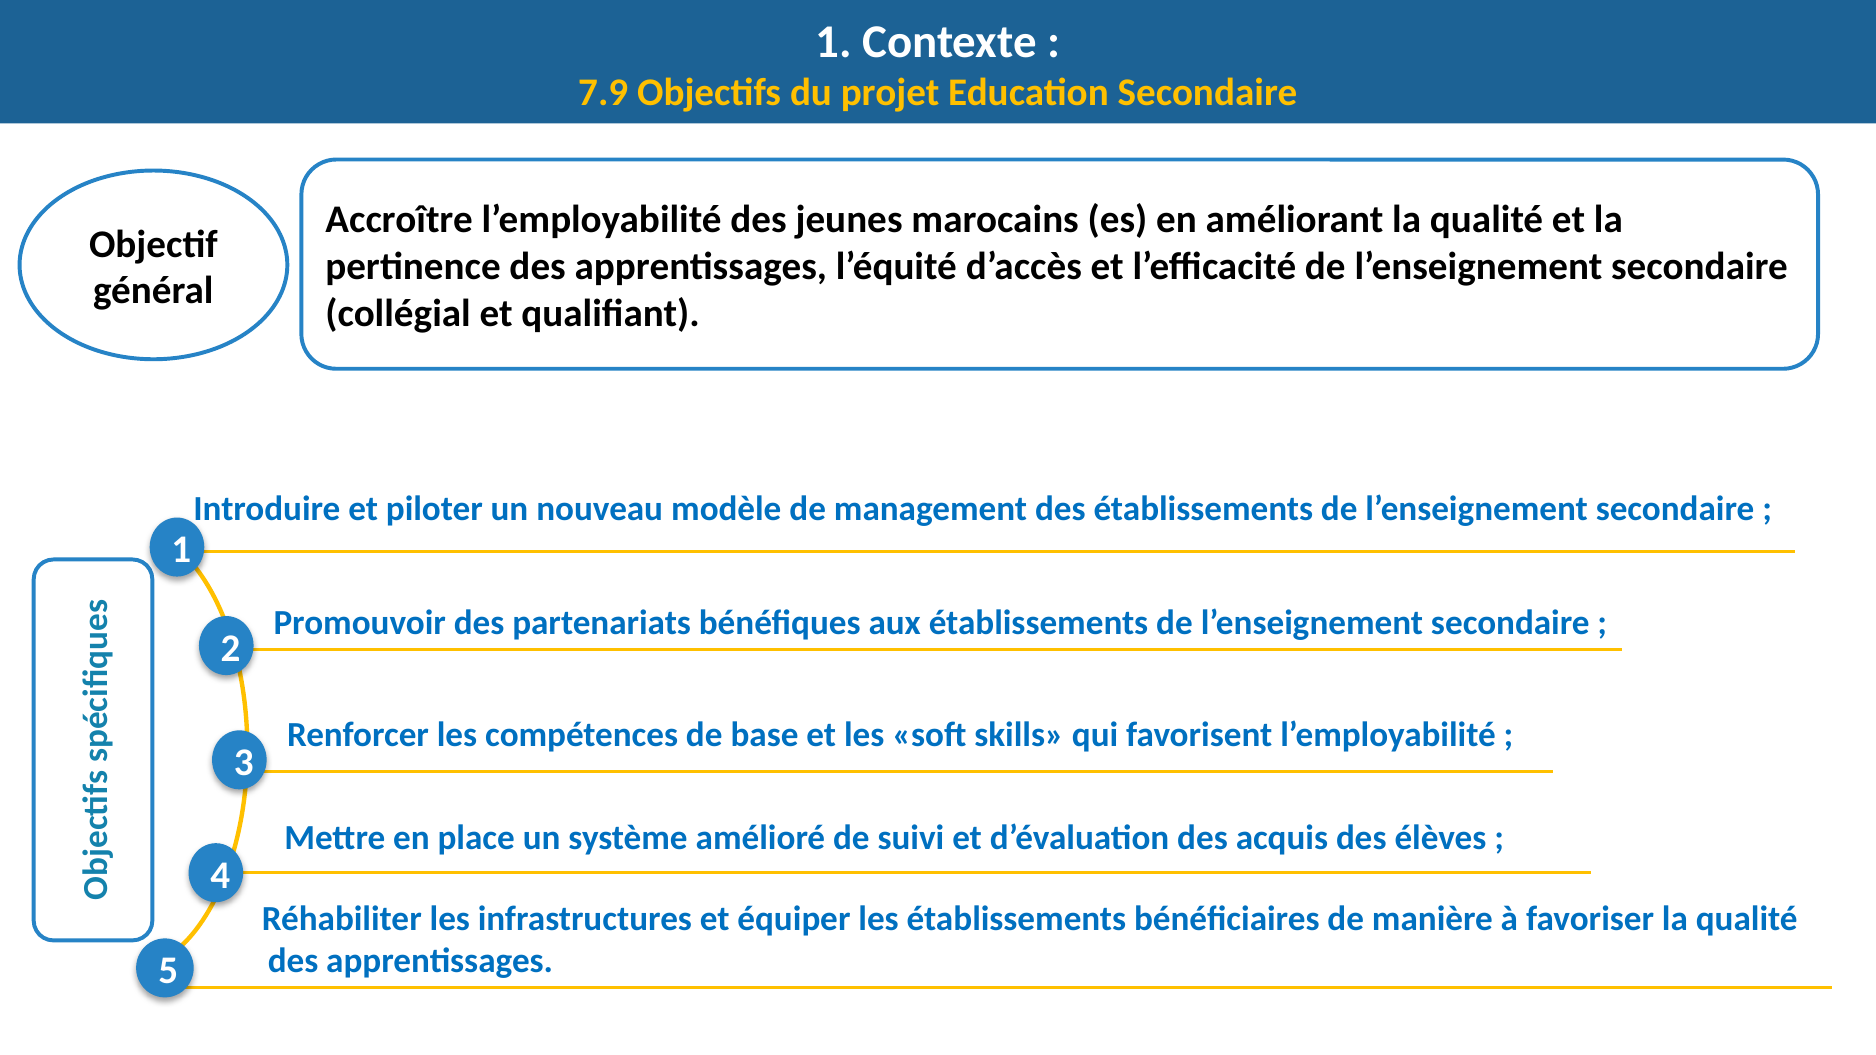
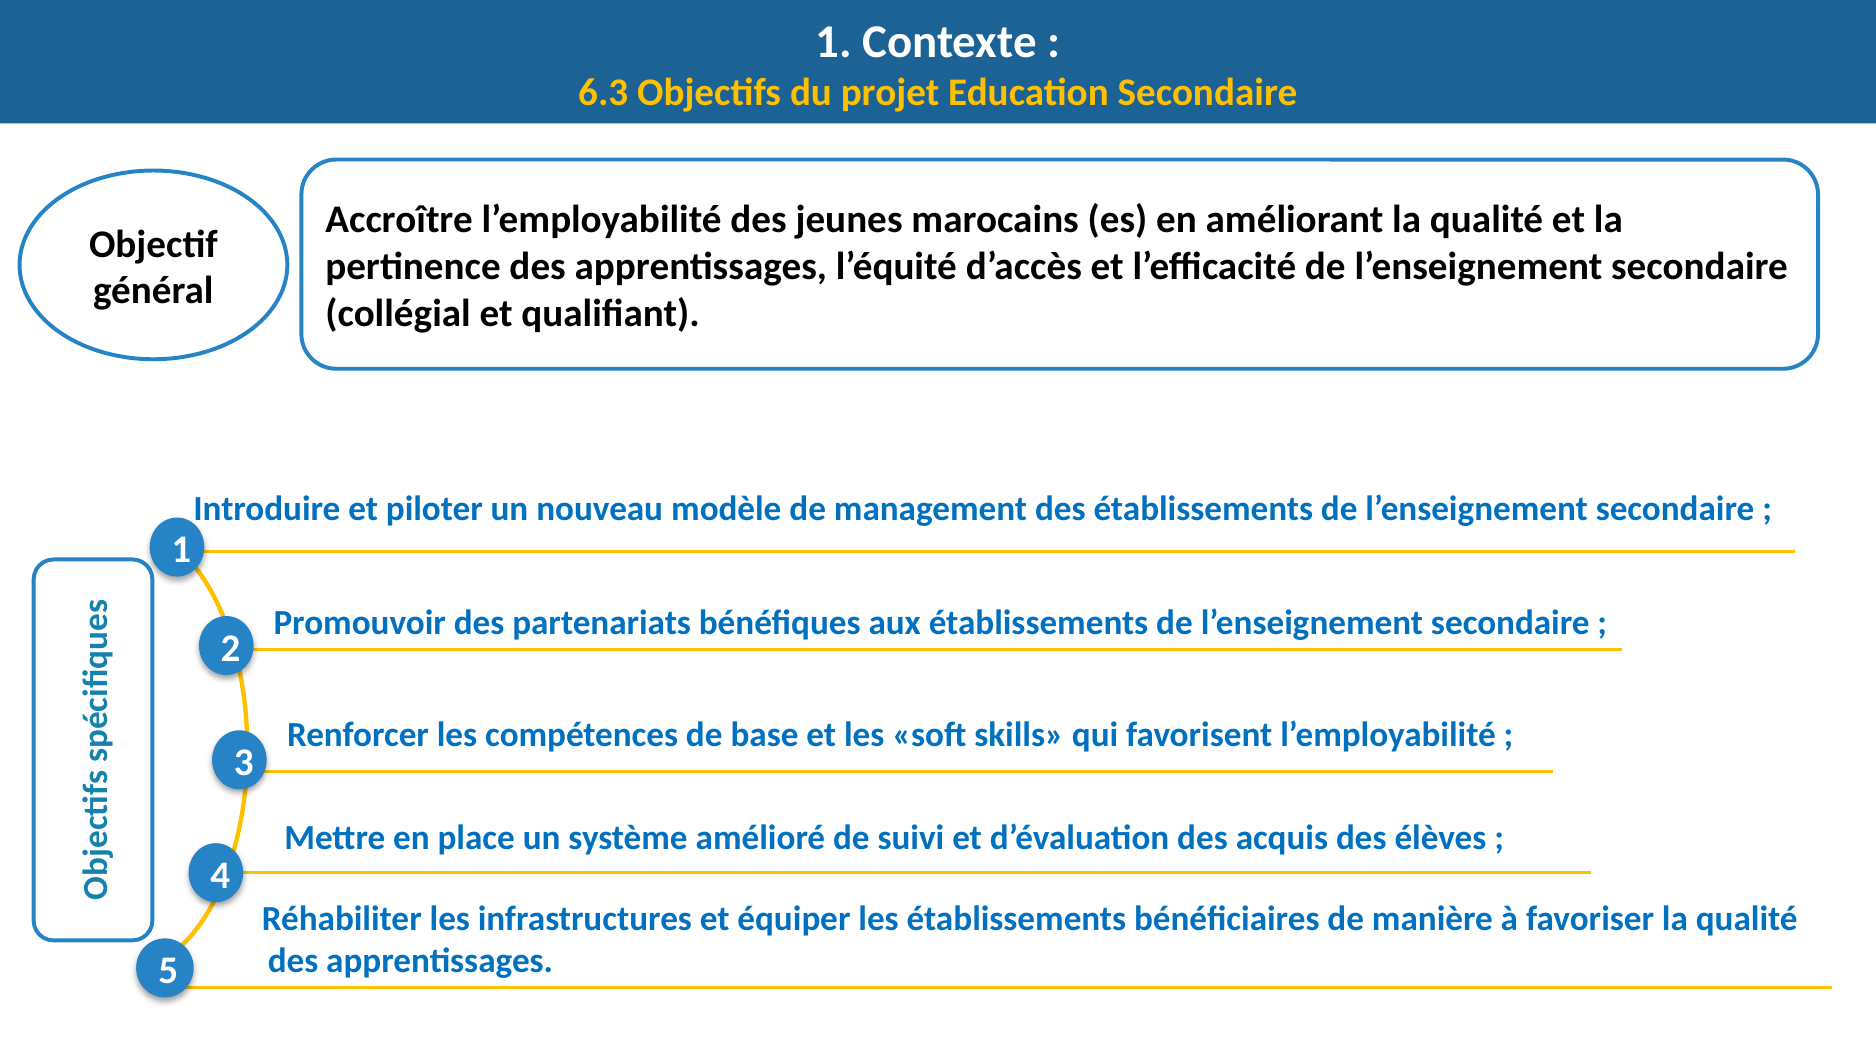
7.9: 7.9 -> 6.3 (603, 93)
